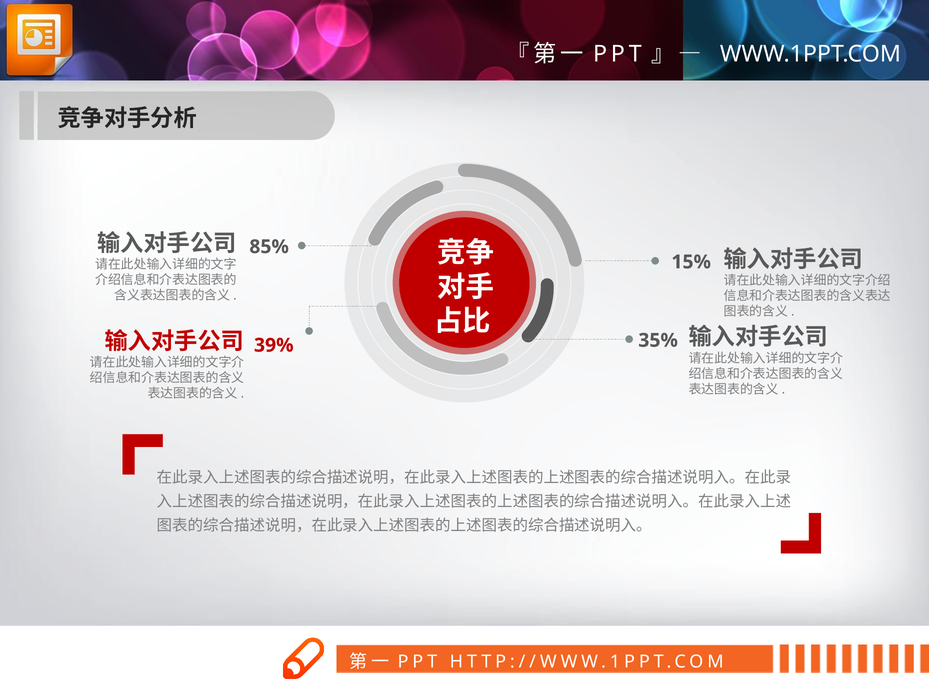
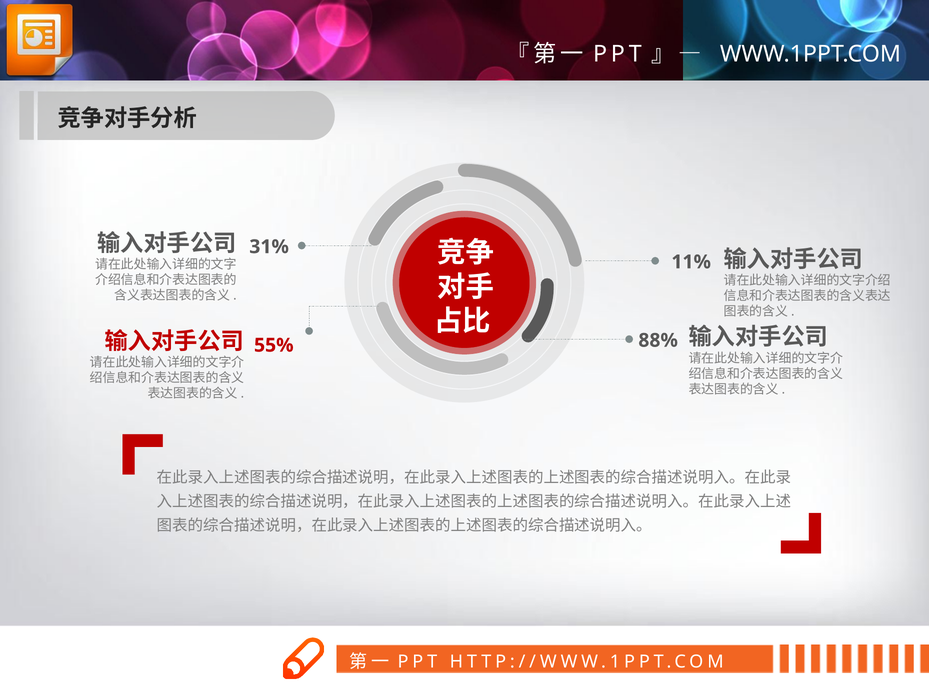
85%: 85% -> 31% (269, 247)
15%: 15% -> 11% (691, 262)
35%: 35% -> 88% (658, 340)
39%: 39% -> 55% (274, 345)
